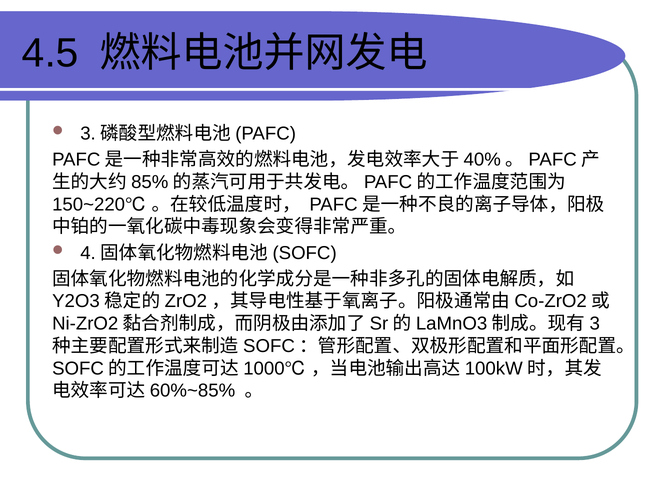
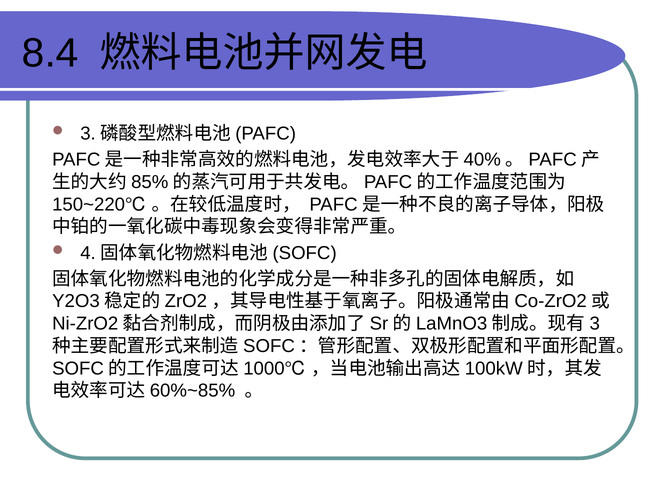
4.5: 4.5 -> 8.4 (50, 53)
